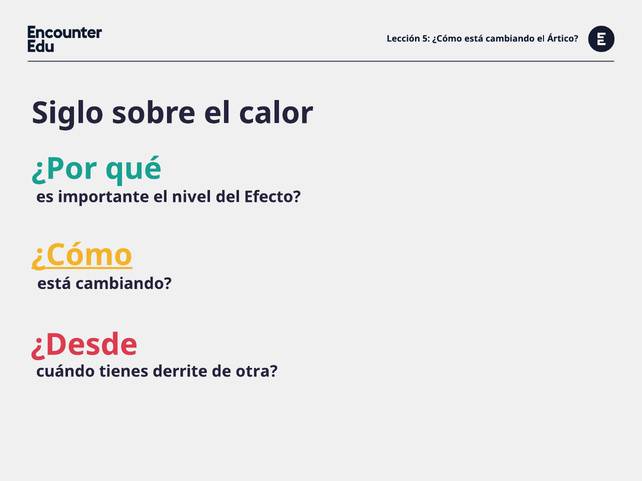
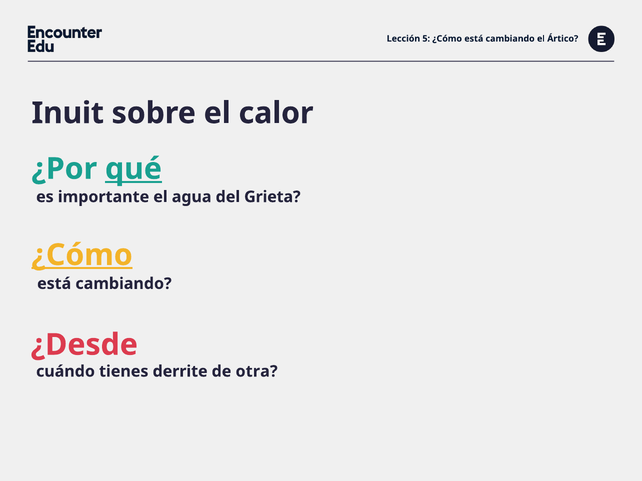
Siglo: Siglo -> Inuit (68, 113)
qué underline: none -> present (133, 169)
nivel: nivel -> agua (192, 197)
Efecto: Efecto -> Grieta (272, 197)
